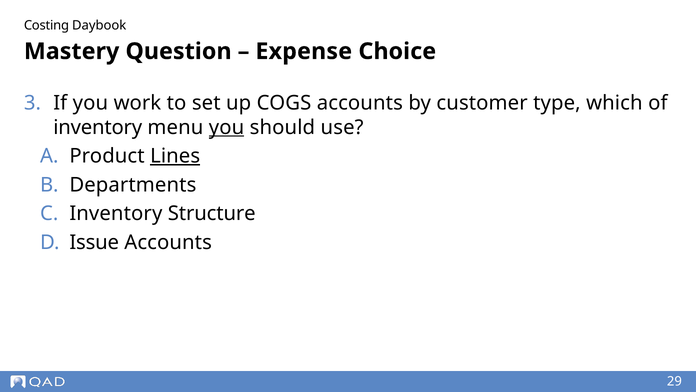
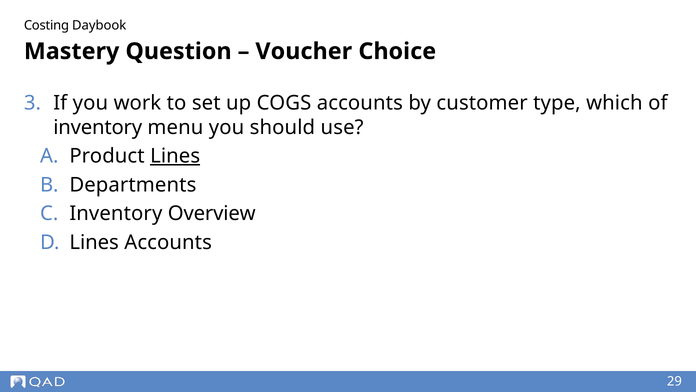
Expense: Expense -> Voucher (304, 51)
you underline: present -> none (227, 127)
Structure: Structure -> Overview (212, 213)
Issue: Issue -> Lines (94, 242)
